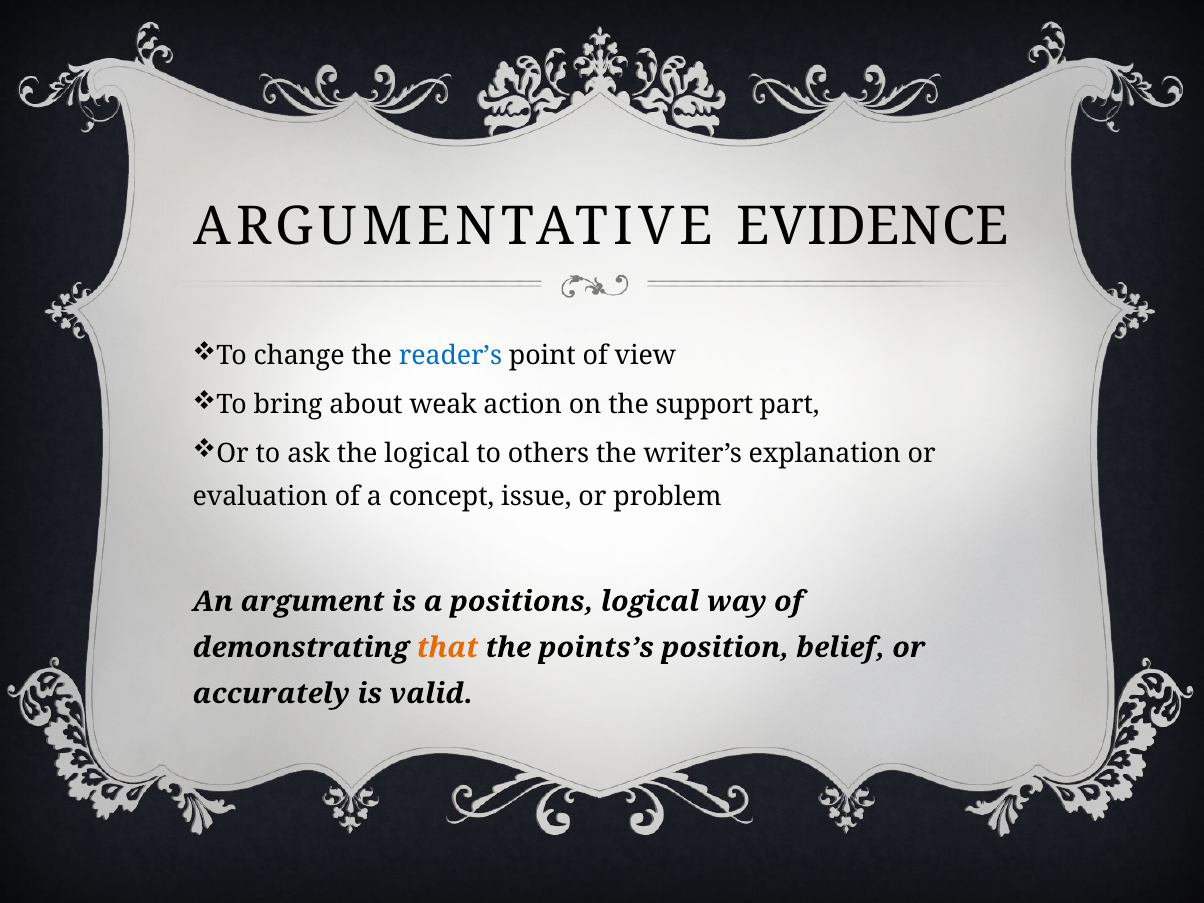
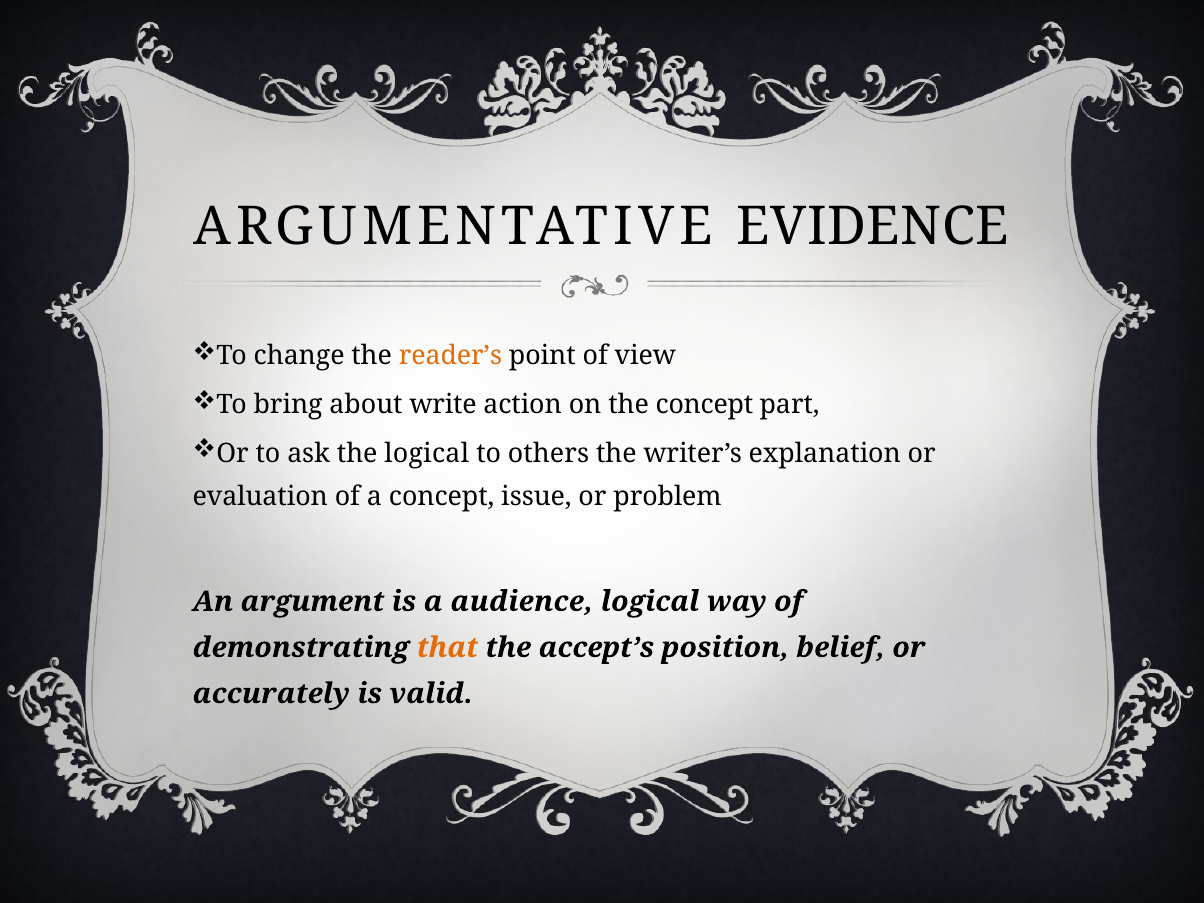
reader’s colour: blue -> orange (451, 356)
weak: weak -> write (443, 405)
the support: support -> concept (704, 405)
positions: positions -> audience (522, 601)
points’s: points’s -> accept’s (596, 648)
